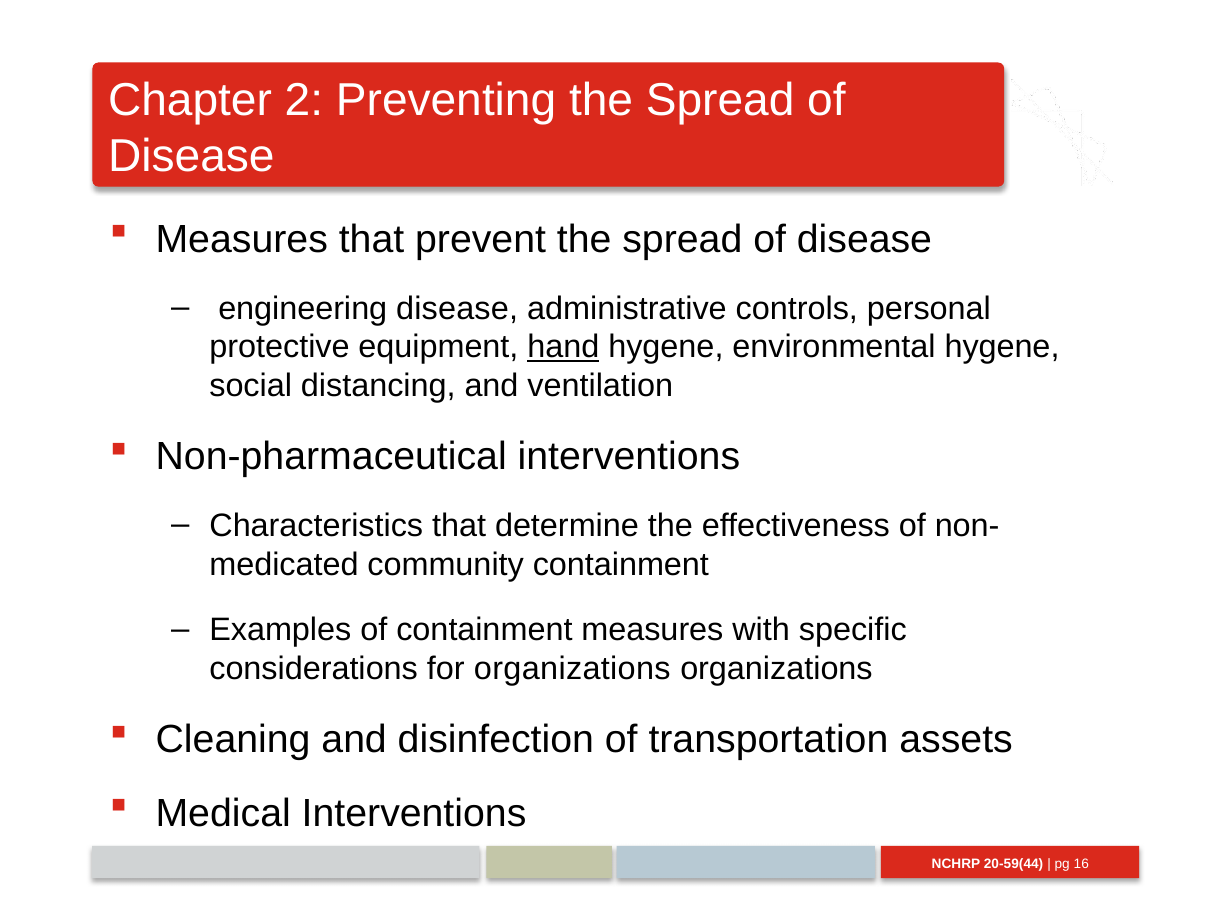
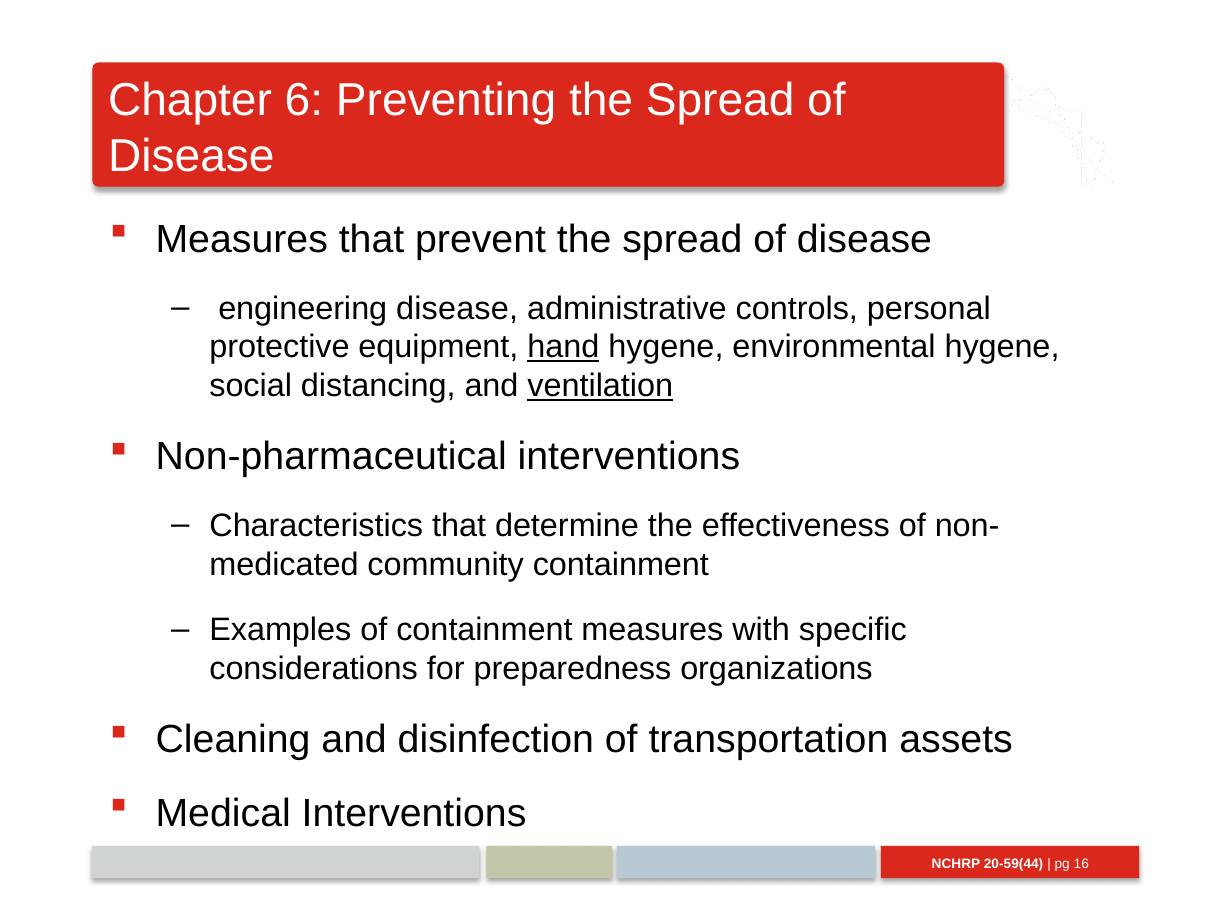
2: 2 -> 6 (304, 101)
ventilation underline: none -> present (600, 386)
for organizations: organizations -> preparedness (573, 669)
